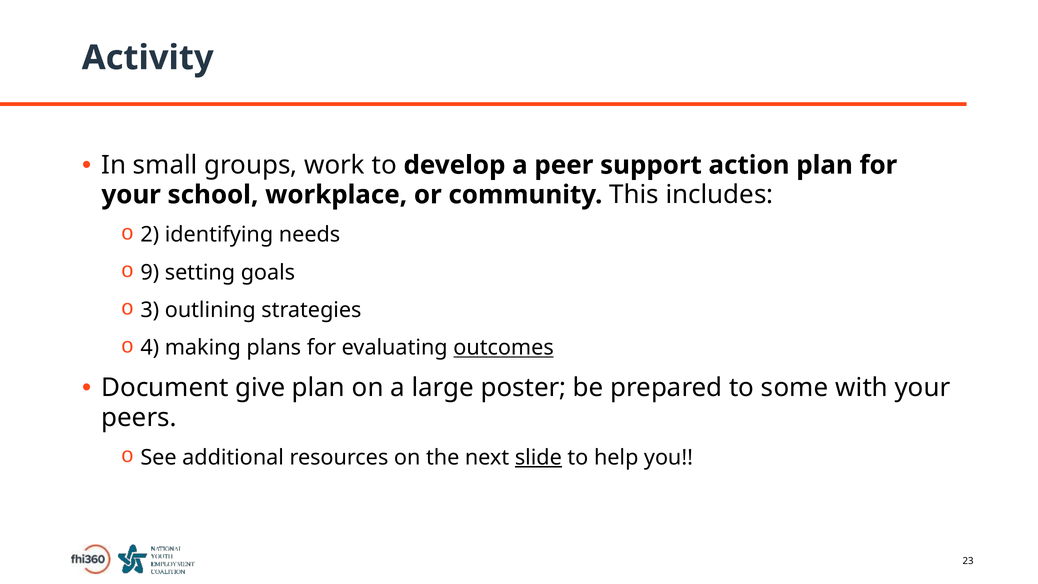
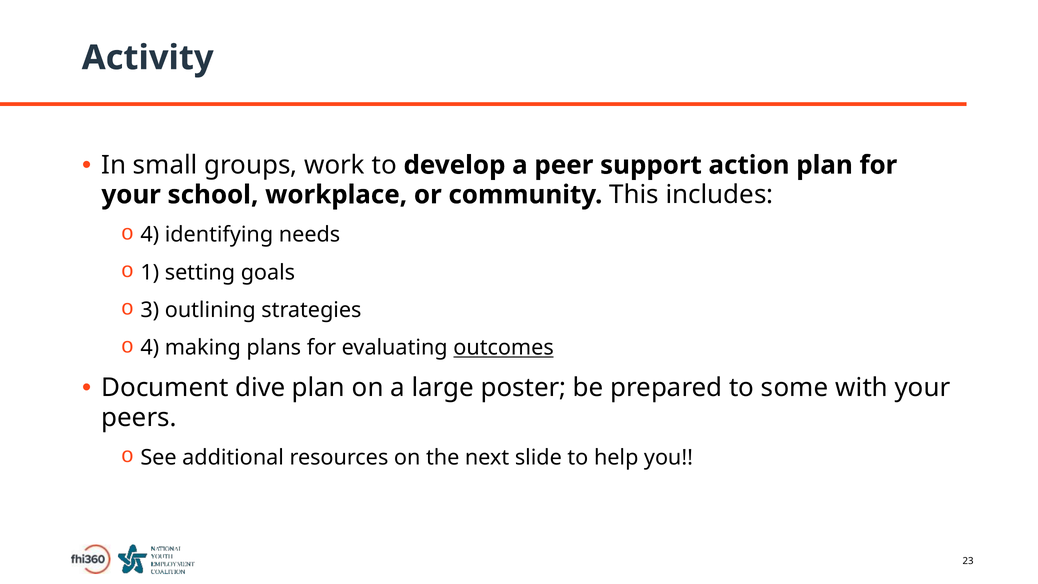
2: 2 -> 4 (150, 235)
9: 9 -> 1 (150, 272)
give: give -> dive (260, 388)
slide underline: present -> none (538, 458)
